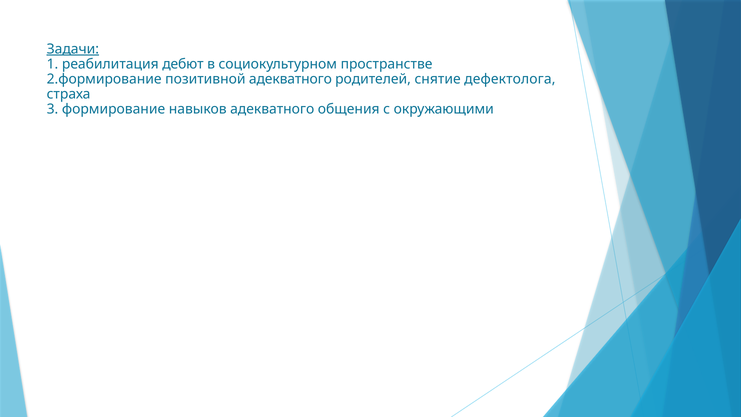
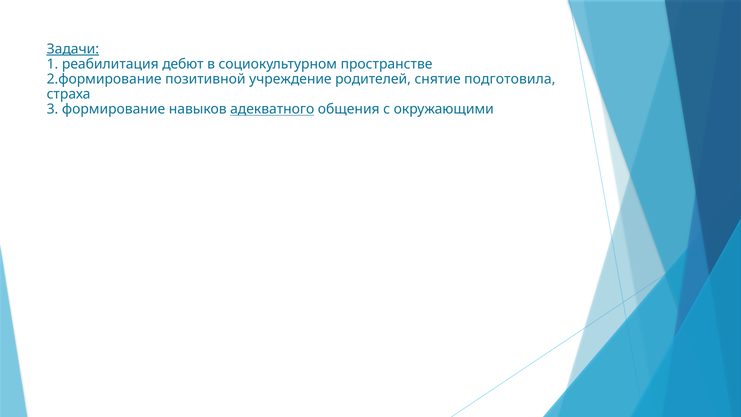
позитивной адекватного: адекватного -> учреждение (290, 79)
дефектолога: дефектолога -> подготовила (510, 79)
адекватного underline: none -> present (272, 109)
